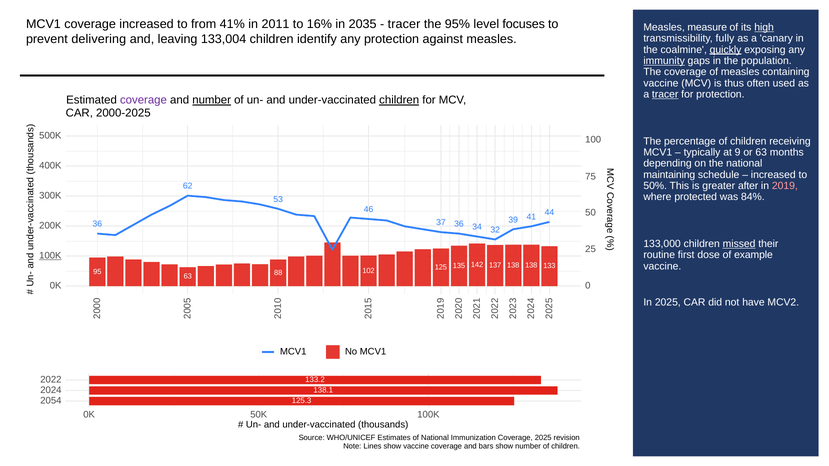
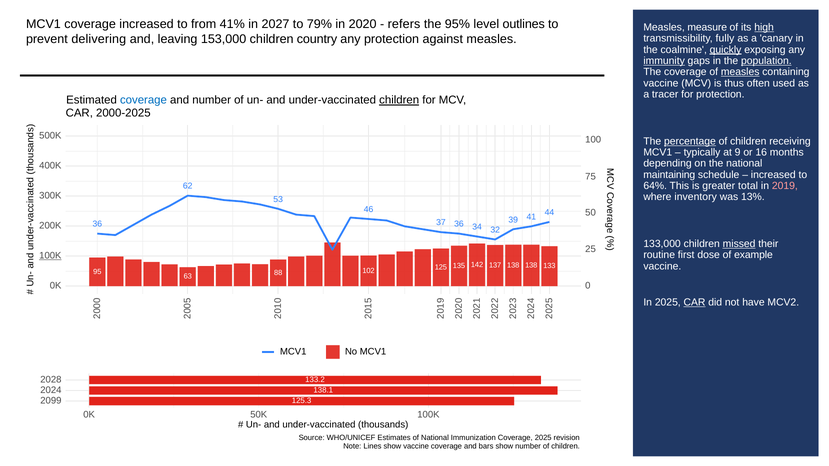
2011: 2011 -> 2027 (275, 24)
16%: 16% -> 79% (319, 24)
2035: 2035 -> 2020 (363, 24)
tracer: tracer -> refers (404, 24)
focuses: focuses -> outlines (524, 24)
133,004: 133,004 -> 153,000 (224, 39)
identify: identify -> country (317, 39)
population underline: none -> present (766, 61)
measles underline: none -> present (740, 72)
tracer underline: present -> none (665, 94)
coverage colour: purple -> blue (143, 100)
number underline: present -> none (212, 100)
percentage underline: none -> present (690, 141)
or 63: 63 -> 16 (761, 152)
50%: 50% -> 64% (655, 186)
after: after -> total (748, 186)
protected: protected -> inventory (696, 197)
84%: 84% -> 13% (753, 197)
CAR underline: none -> present (695, 302)
2022: 2022 -> 2028 (51, 380)
2054: 2054 -> 2099 (51, 401)
